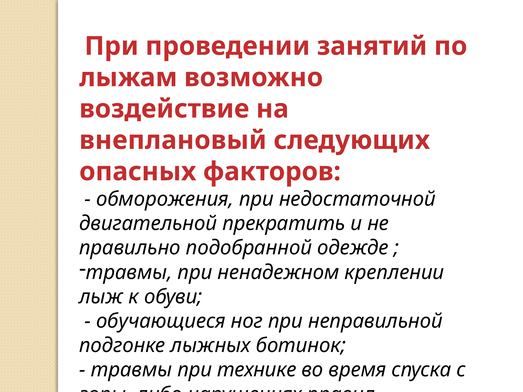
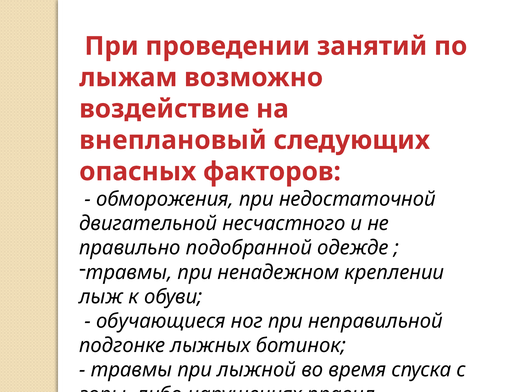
прекратить: прекратить -> несчастного (284, 224)
технике: технике -> лыжной (257, 370)
